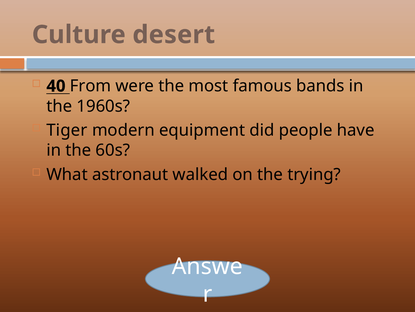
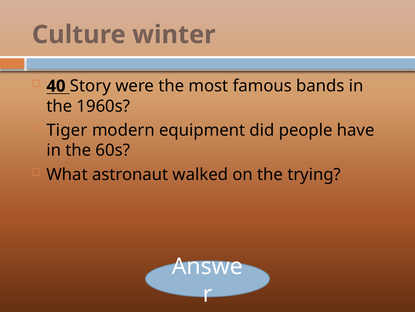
desert: desert -> winter (174, 35)
From: From -> Story (90, 86)
